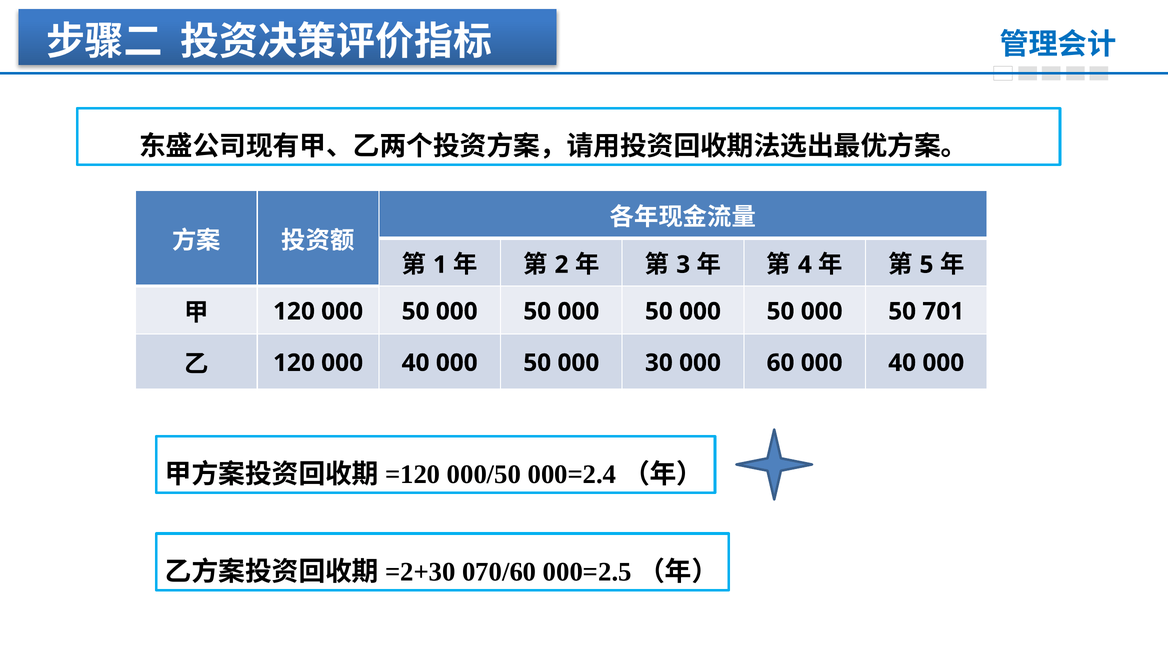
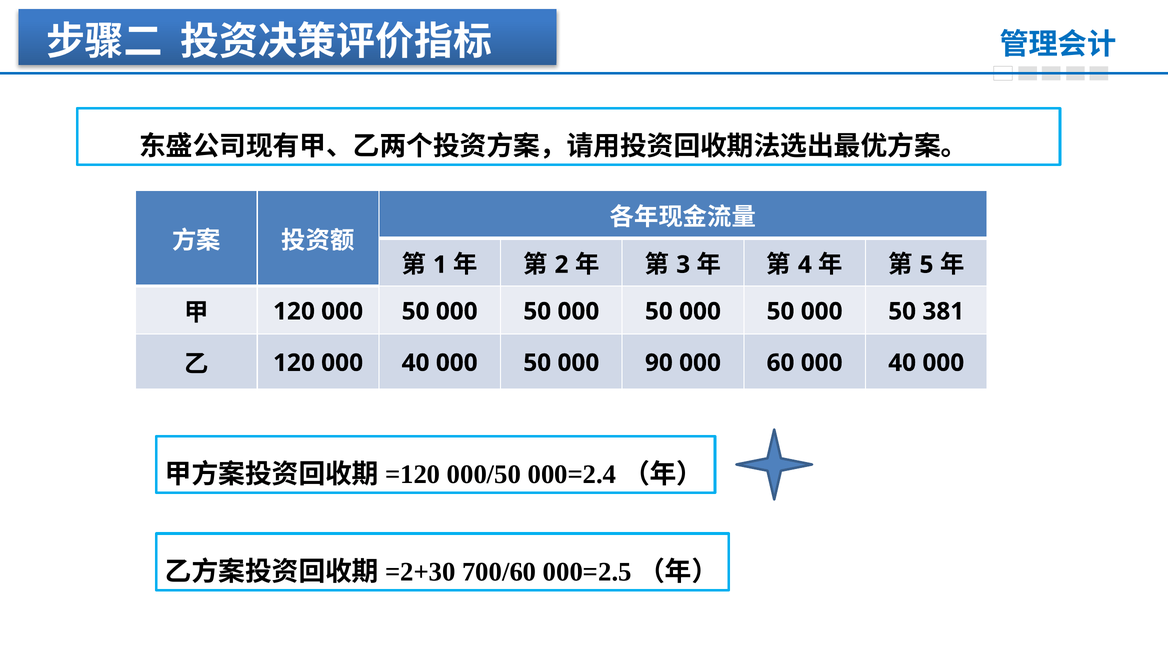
701: 701 -> 381 (943, 311)
30: 30 -> 90 (659, 363)
070/60: 070/60 -> 700/60 (499, 572)
